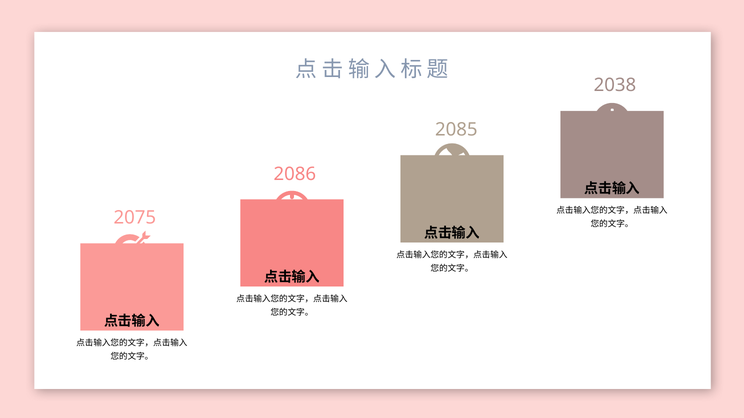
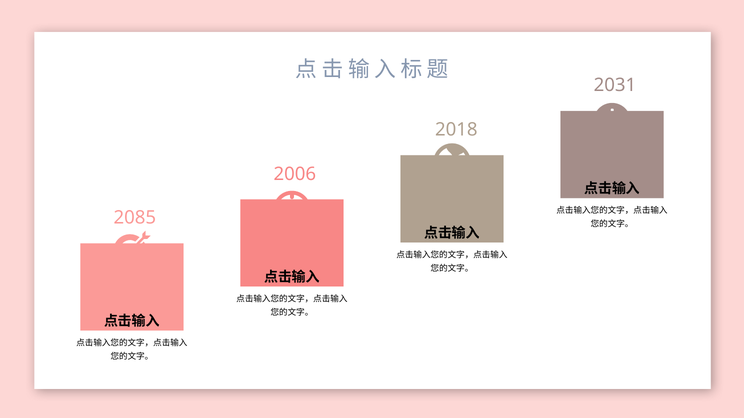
2038: 2038 -> 2031 (615, 85)
2085: 2085 -> 2018 (456, 130)
2086: 2086 -> 2006 (295, 174)
2075: 2075 -> 2085 (135, 218)
